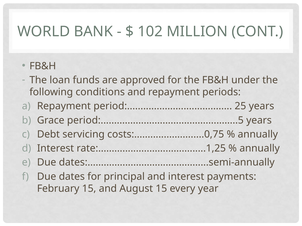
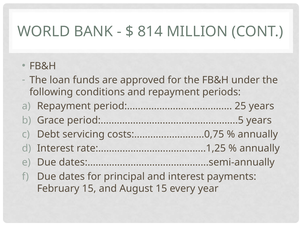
102: 102 -> 814 (150, 32)
